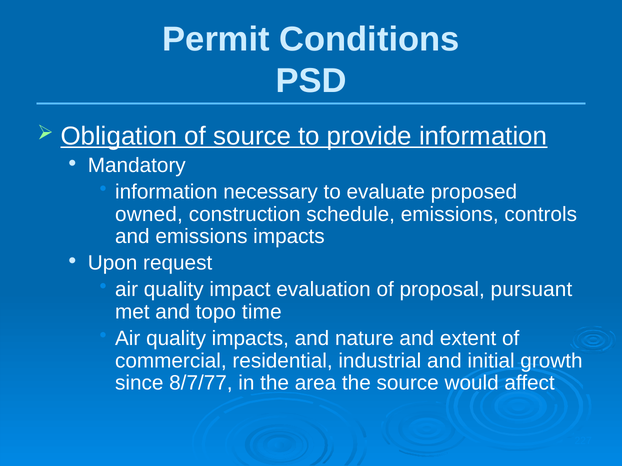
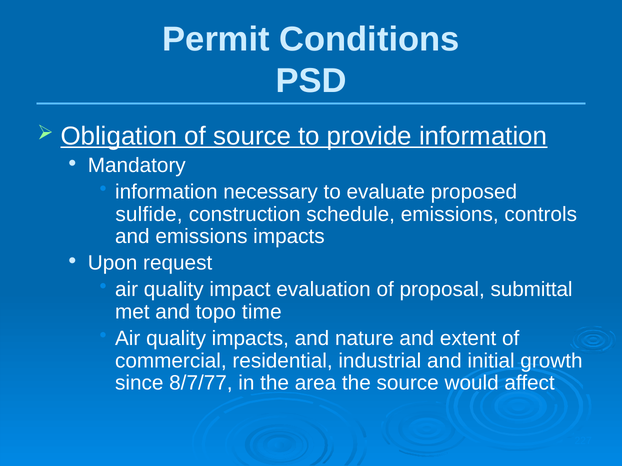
owned: owned -> sulfide (149, 214)
pursuant: pursuant -> submittal (532, 290)
